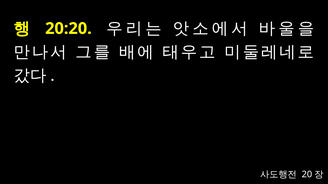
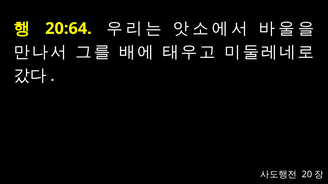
20:20: 20:20 -> 20:64 (68, 29)
